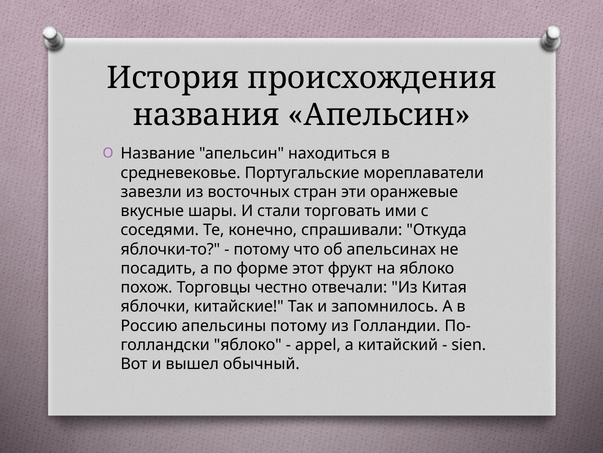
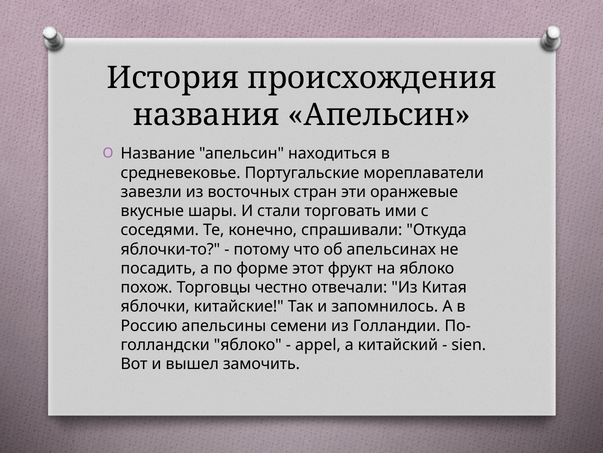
апельсины потому: потому -> семени (299, 325)
обычный: обычный -> замочить (261, 363)
